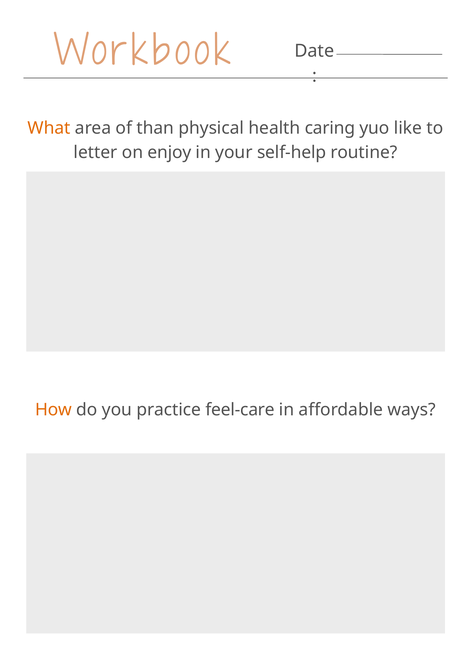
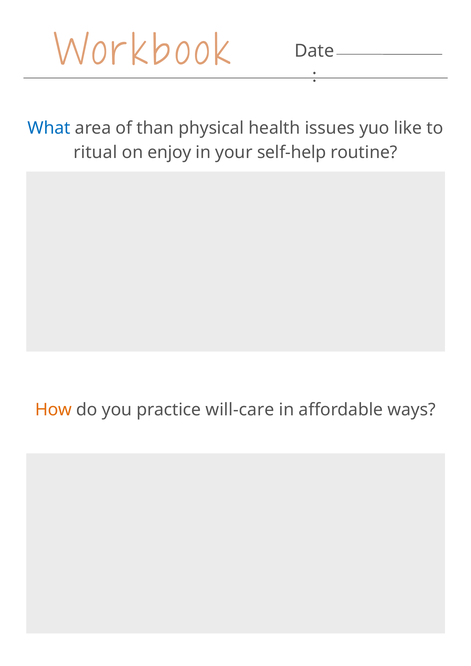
What colour: orange -> blue (49, 128)
caring: caring -> issues (330, 128)
letter: letter -> ritual (95, 152)
feel-care: feel-care -> will-care (240, 410)
